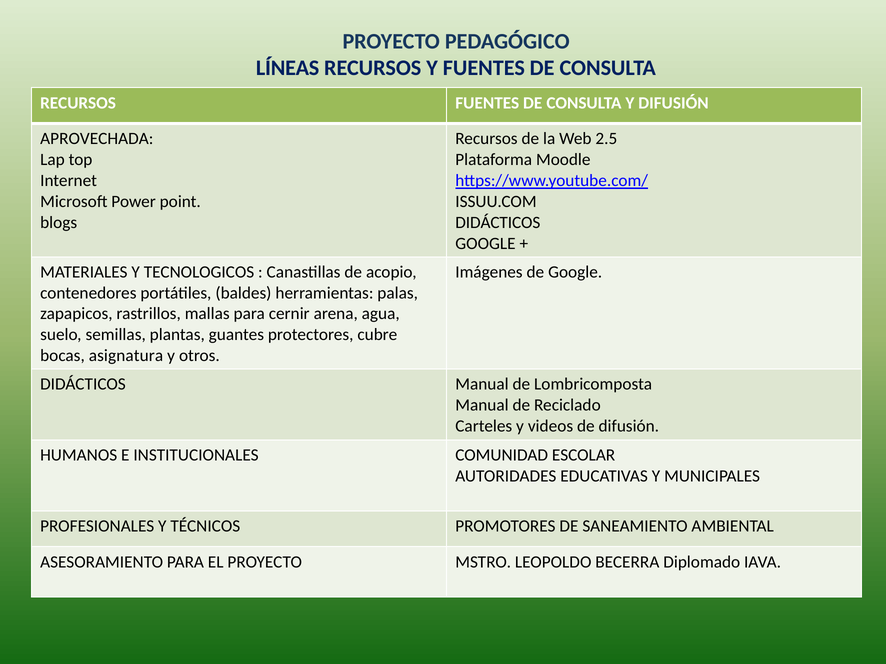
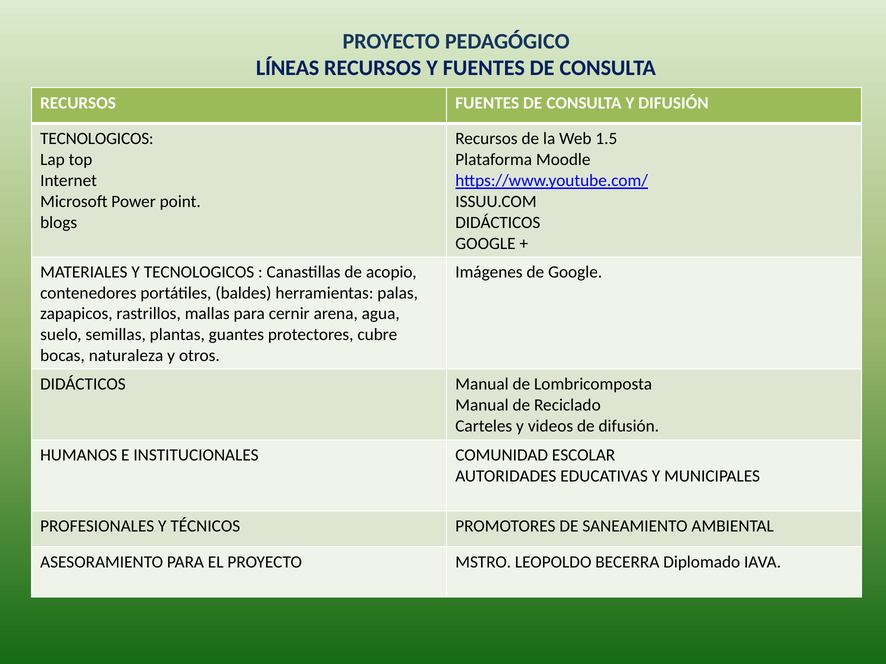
APROVECHADA: APROVECHADA -> TECNOLOGICOS (97, 139)
2.5: 2.5 -> 1.5 (606, 139)
asignatura: asignatura -> naturaleza (126, 356)
